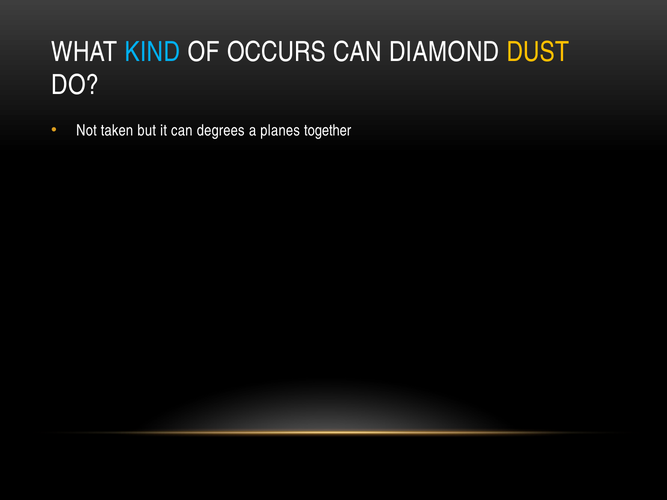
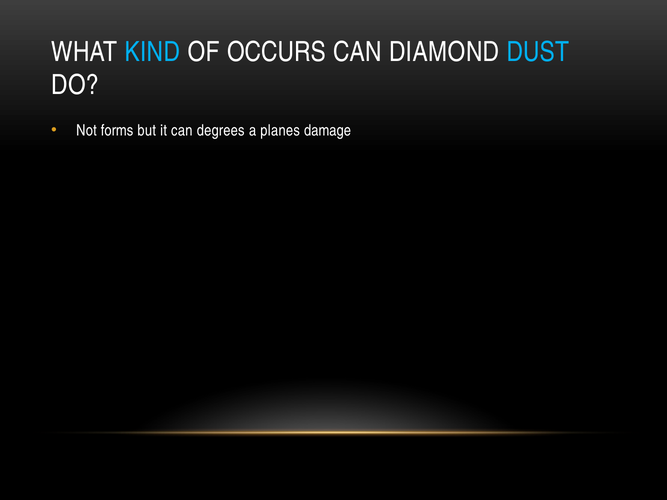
DUST colour: yellow -> light blue (538, 52)
taken: taken -> forms (117, 131)
together: together -> damage (328, 131)
